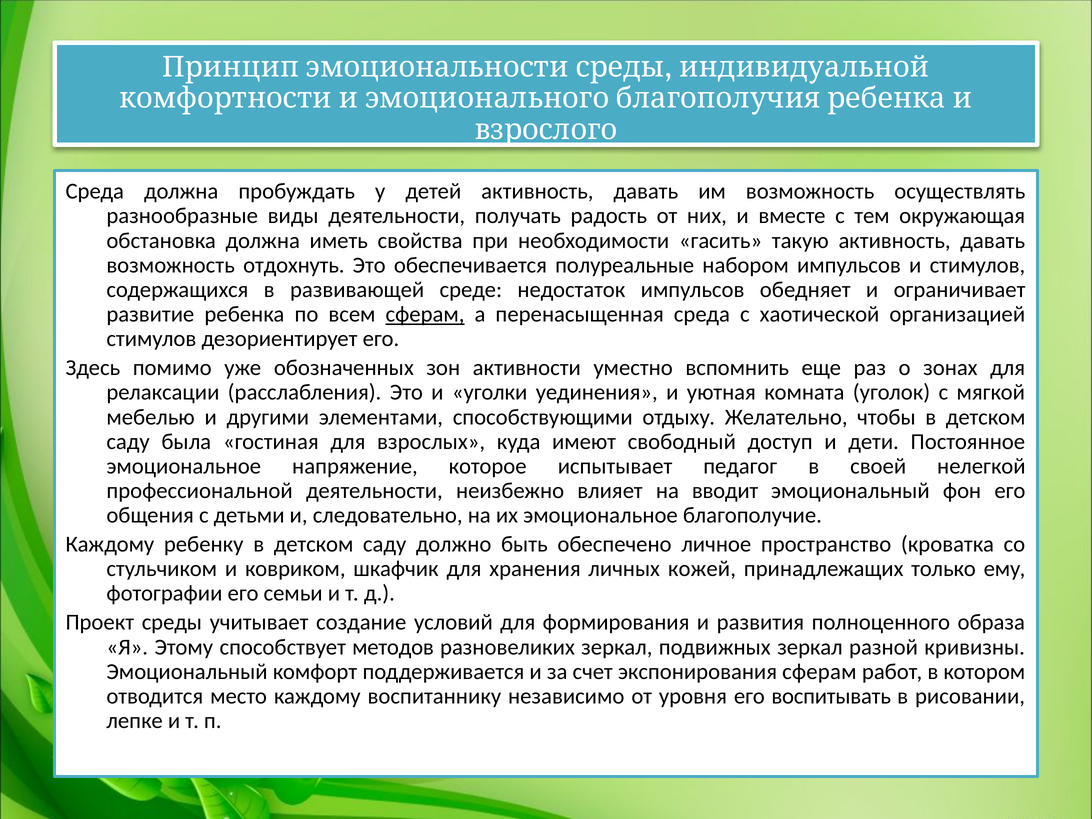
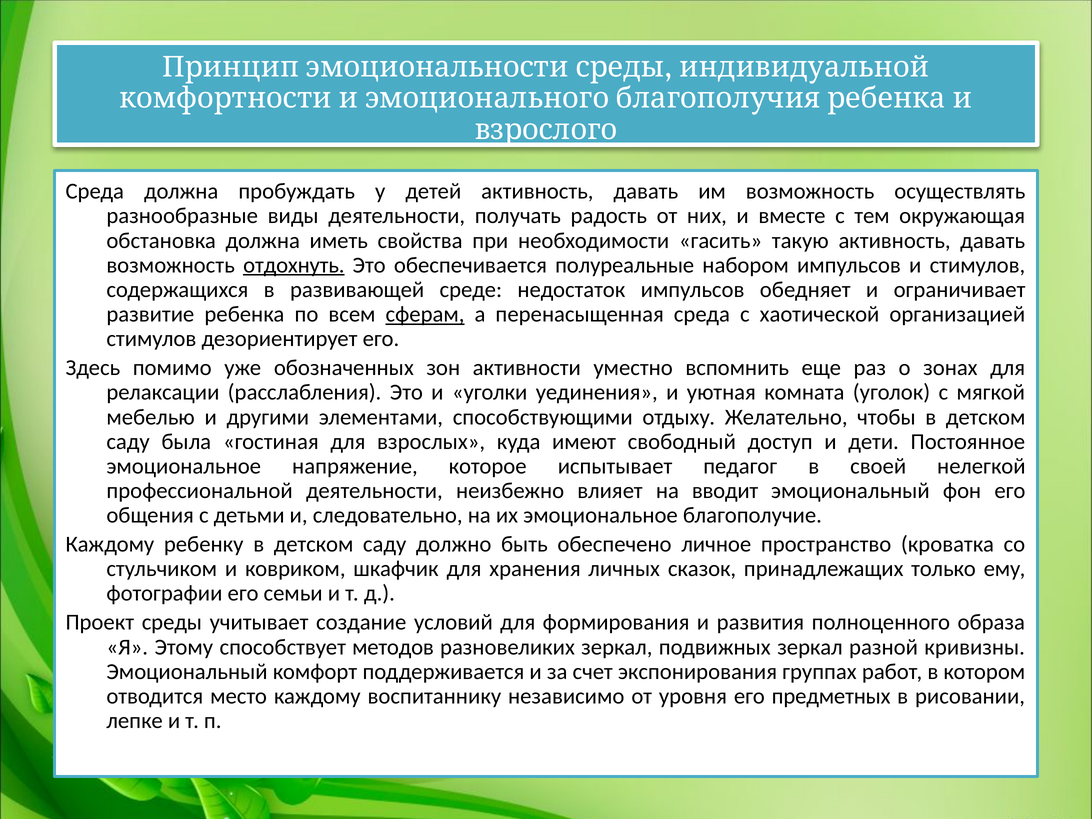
отдохнуть underline: none -> present (294, 265)
кожей: кожей -> сказок (702, 569)
экспонирования сферам: сферам -> группах (819, 672)
воспитывать: воспитывать -> предметных (831, 696)
